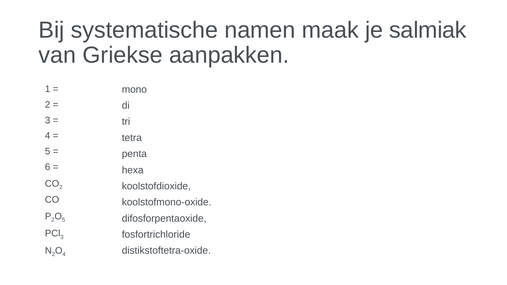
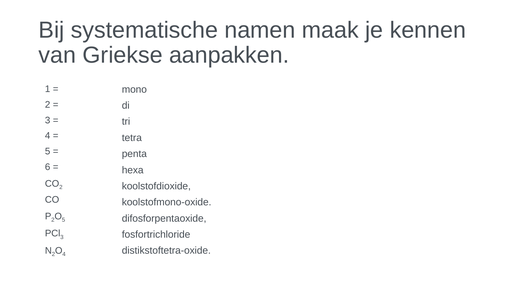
salmiak: salmiak -> kennen (428, 30)
